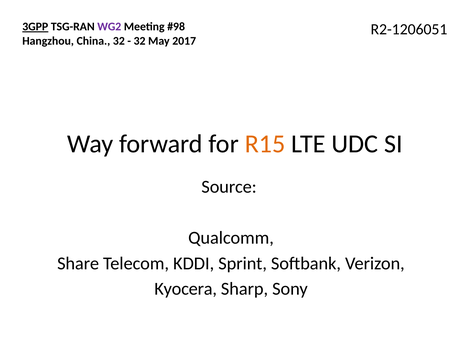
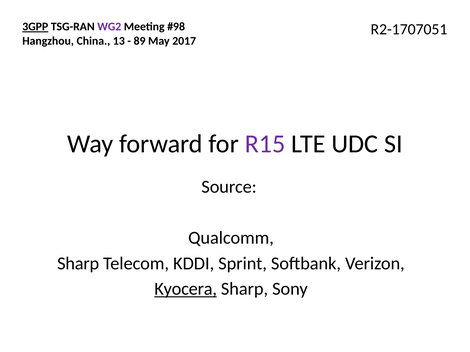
R2-1206051: R2-1206051 -> R2-1707051 (409, 29)
China 32: 32 -> 13 (119, 41)
32: 32 -> 89 (140, 41)
R15 colour: orange -> purple (265, 144)
Share: Share -> Sharp (78, 264)
Kyocera underline: none -> present (186, 289)
